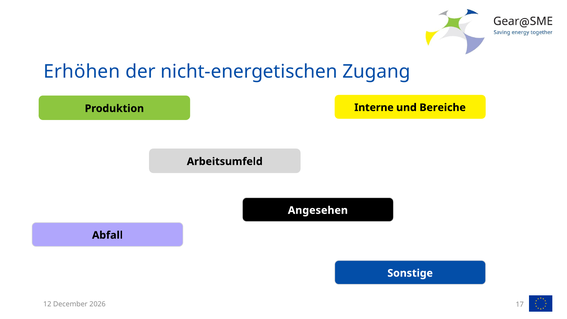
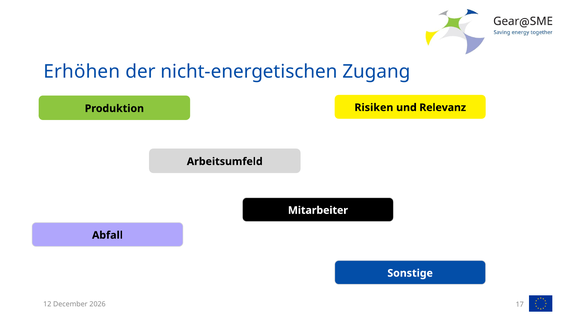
Interne: Interne -> Risiken (374, 108)
Bereiche: Bereiche -> Relevanz (443, 108)
Angesehen: Angesehen -> Mitarbeiter (318, 210)
